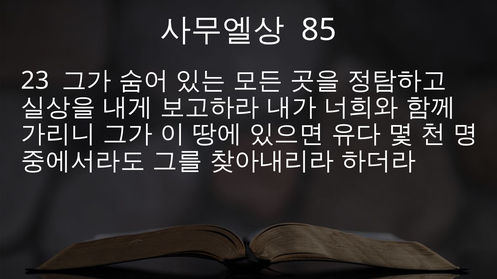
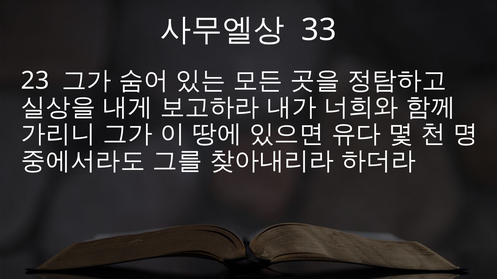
85: 85 -> 33 (319, 30)
